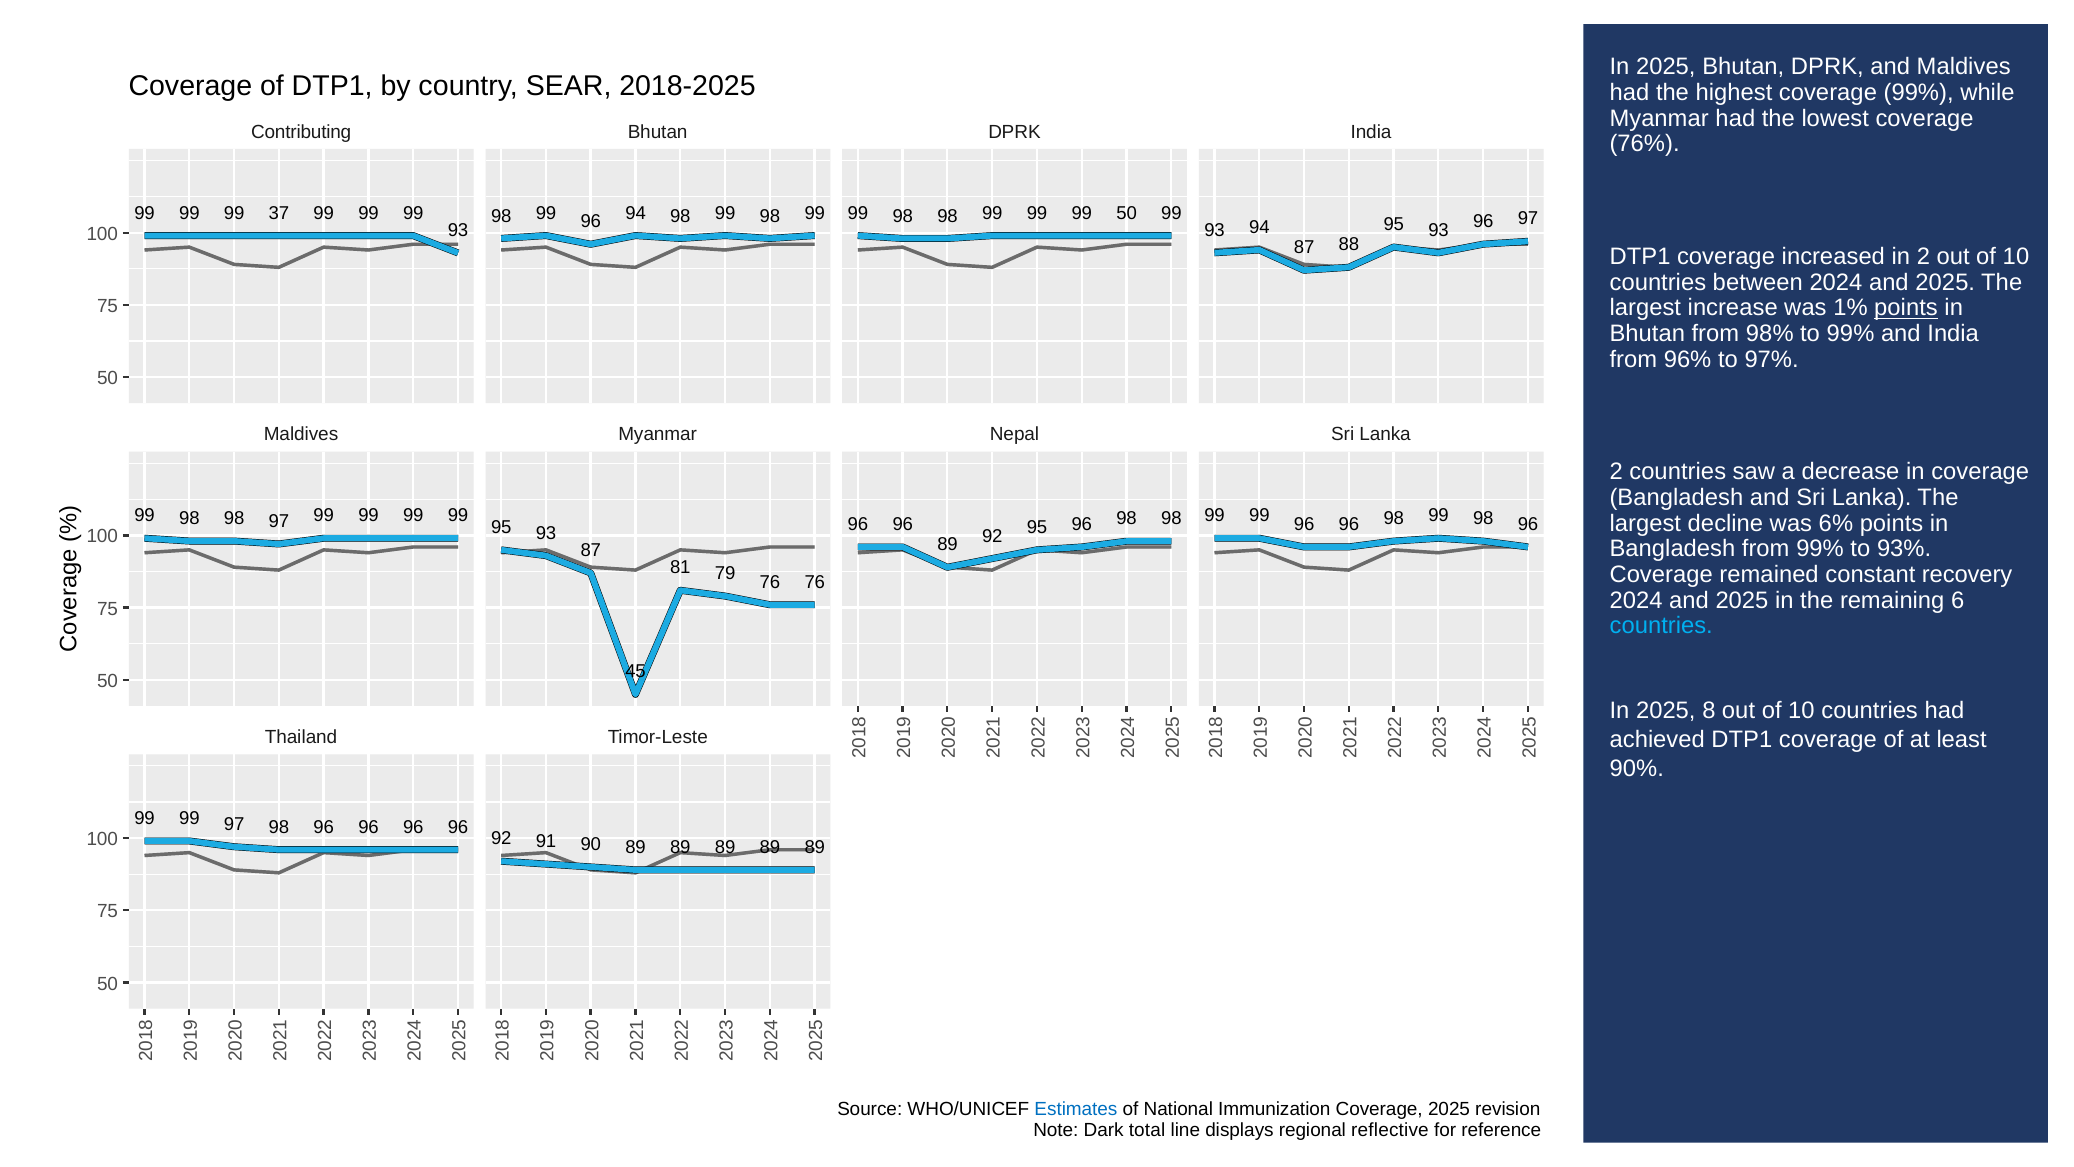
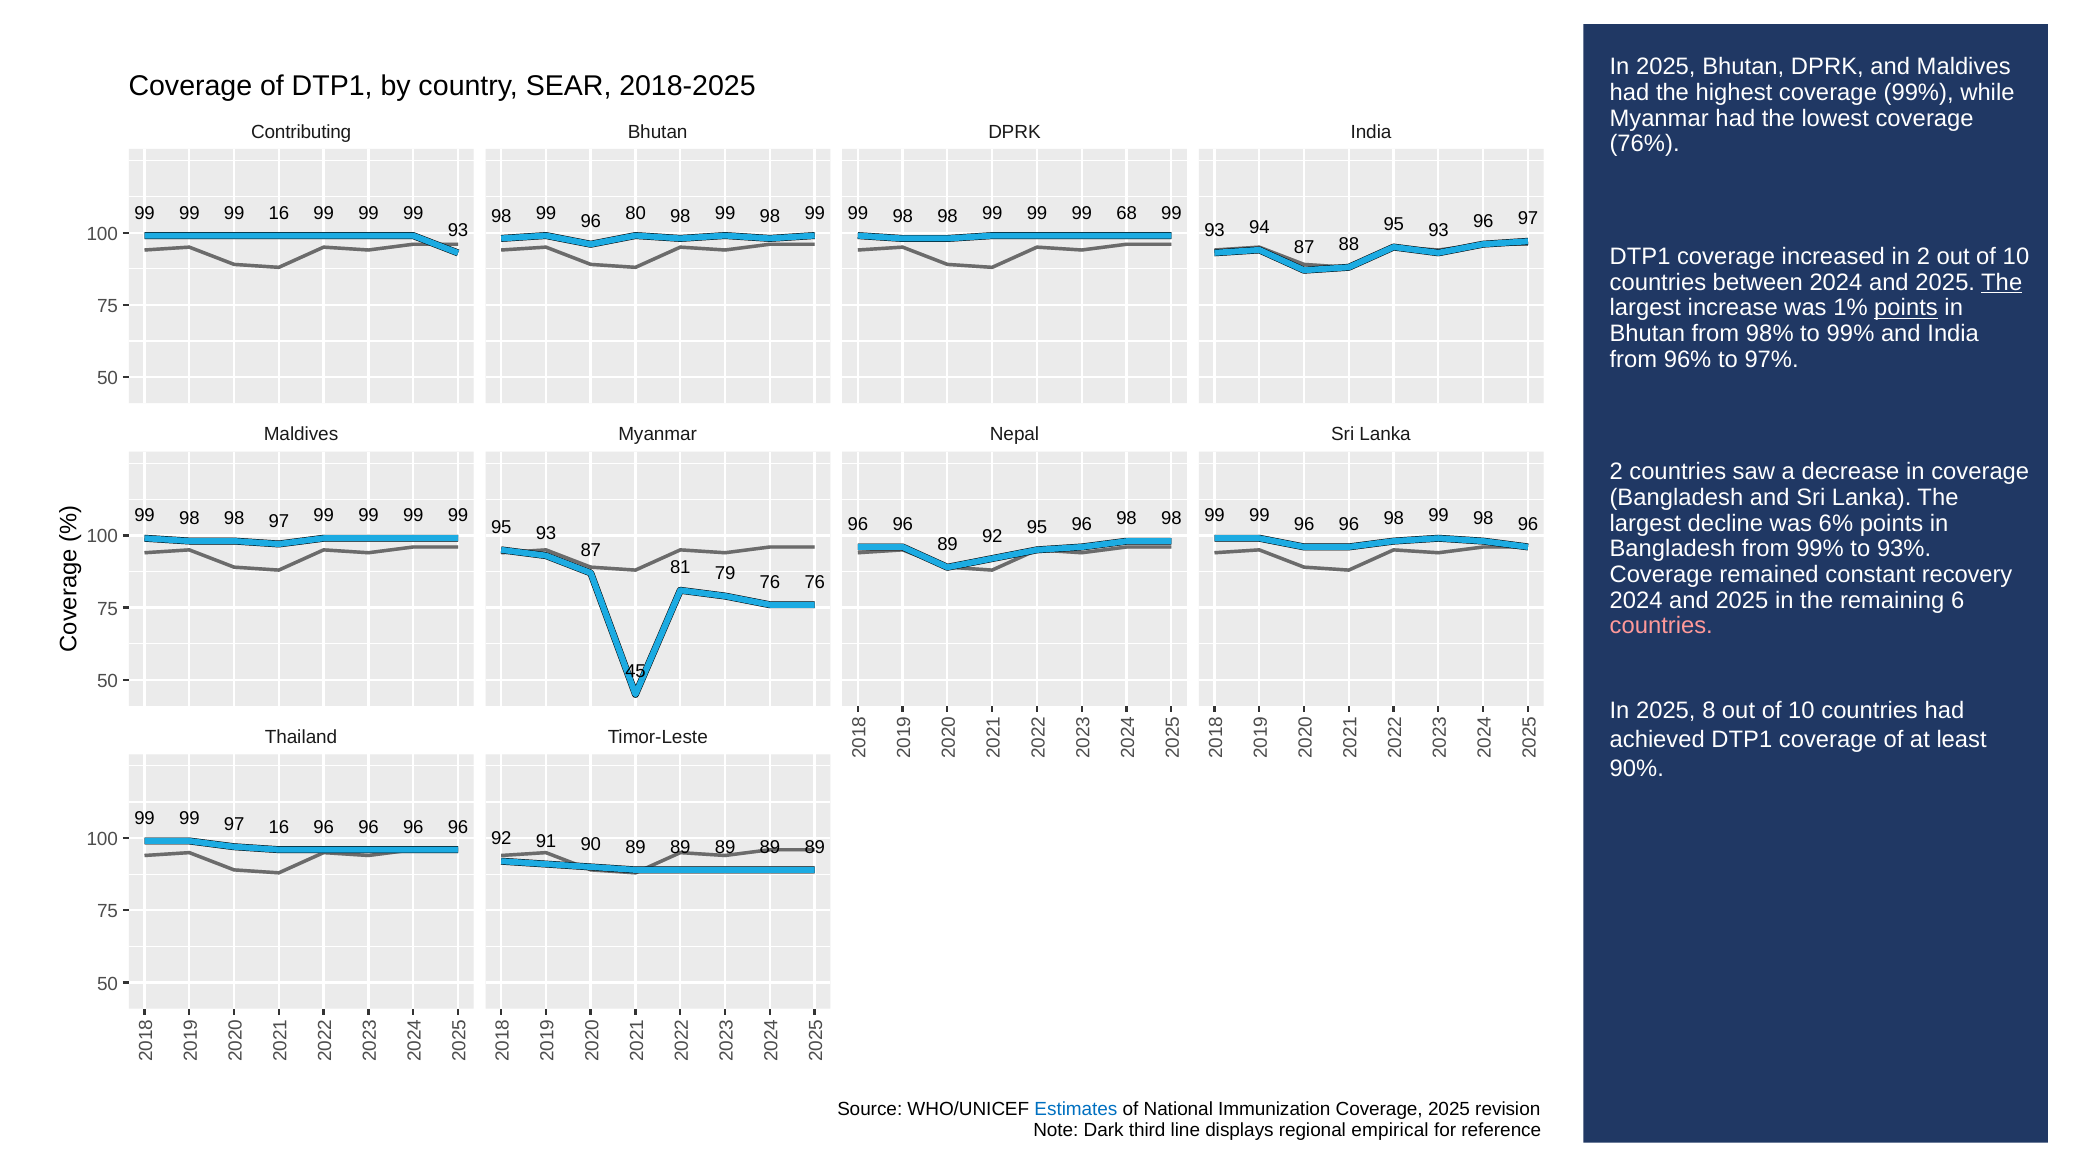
99 37: 37 -> 16 (279, 213)
99 50: 50 -> 68 (1127, 213)
96 94: 94 -> 80 (636, 213)
The underline: none -> present (2002, 282)
countries colour: light blue -> pink (1661, 626)
97 98: 98 -> 16 (279, 827)
total: total -> third (1147, 1130)
reflective: reflective -> empirical (1390, 1130)
